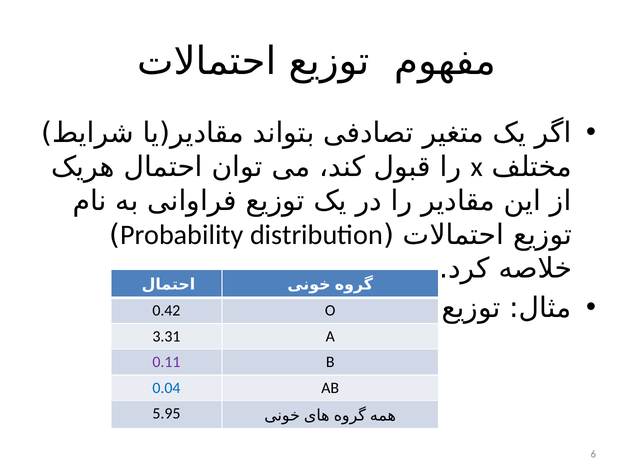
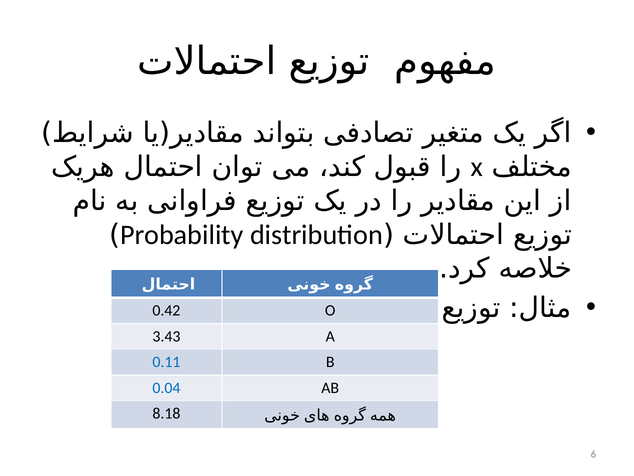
3.31: 3.31 -> 3.43 (166, 336)
0.11 colour: purple -> blue (166, 362)
5.95: 5.95 -> 8.18 (166, 413)
